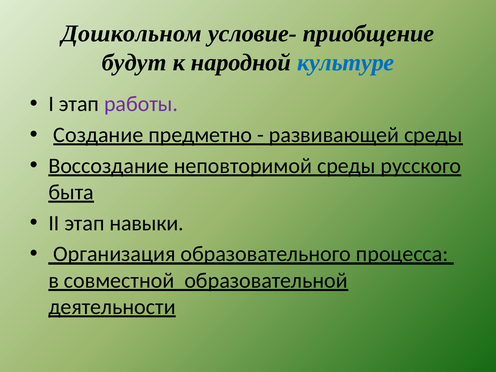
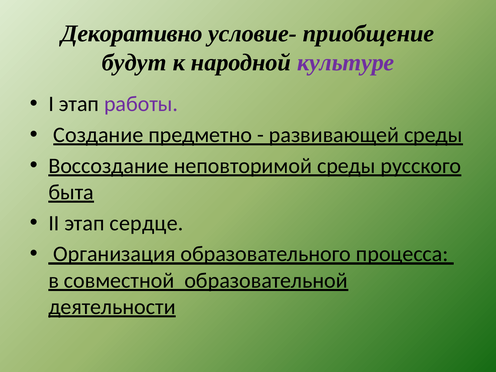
Дошкольном: Дошкольном -> Декоративно (132, 34)
культуре colour: blue -> purple (346, 62)
навыки: навыки -> сердце (147, 223)
